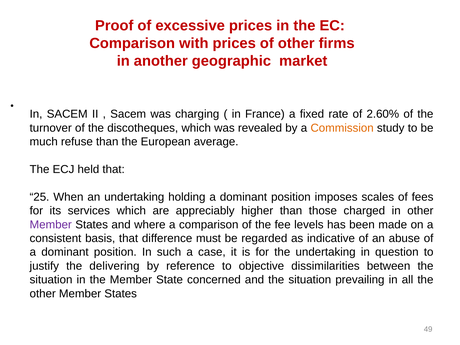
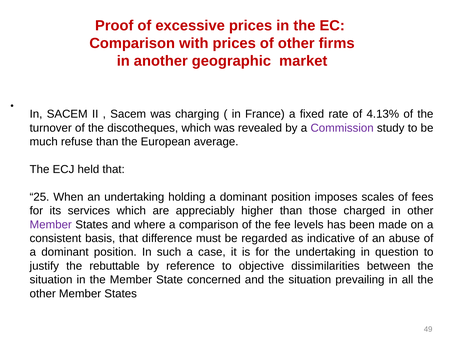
2.60%: 2.60% -> 4.13% (383, 114)
Commission colour: orange -> purple (342, 128)
delivering: delivering -> rebuttable (115, 266)
